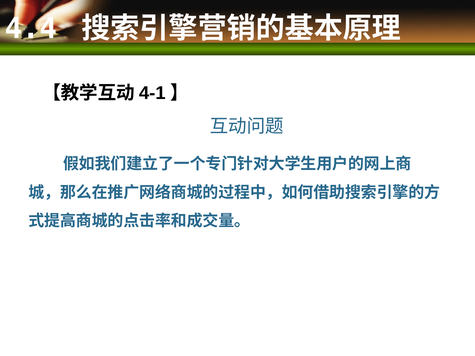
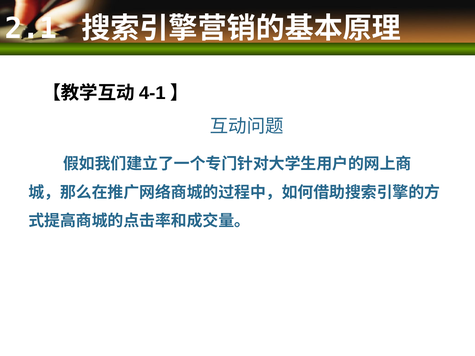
4.4: 4.4 -> 2.1 (31, 29)
